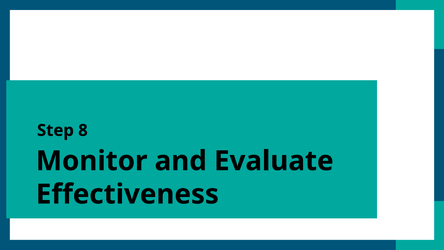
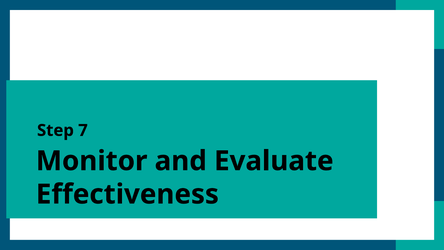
8: 8 -> 7 (83, 130)
